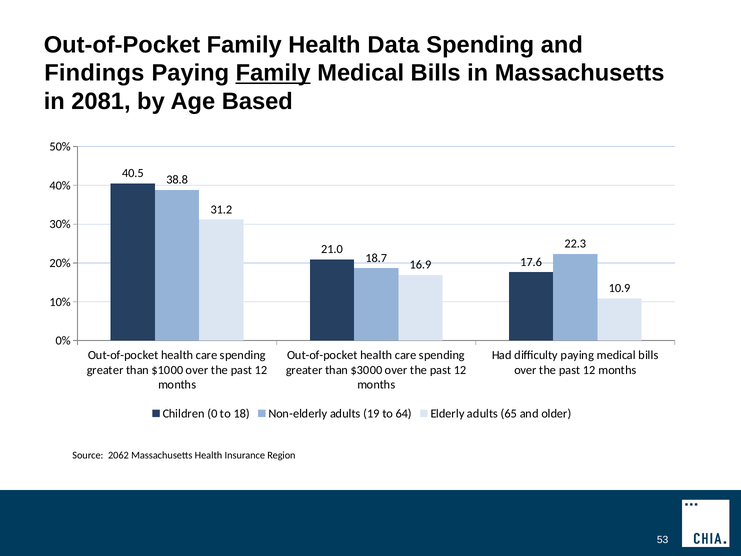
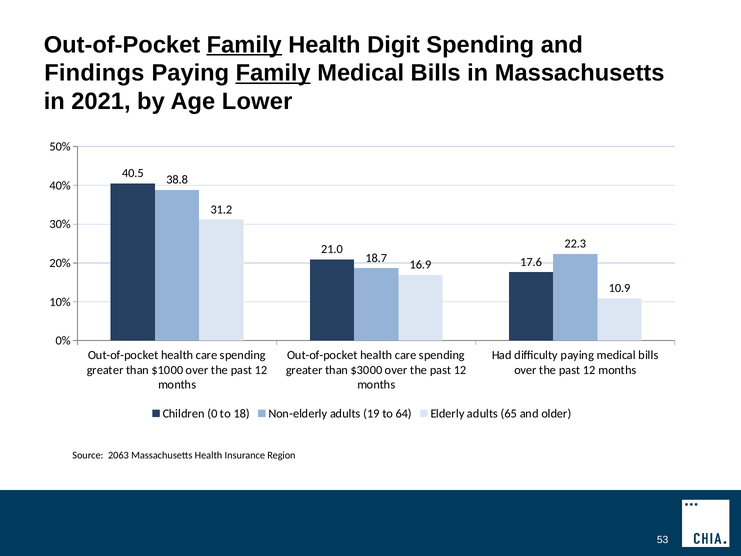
Family underline: none -> present (244, 45)
Data: Data -> Digit (393, 45)
2081: 2081 -> 2021 (101, 102)
Based: Based -> Lower (257, 102)
2062: 2062 -> 2063 (118, 455)
